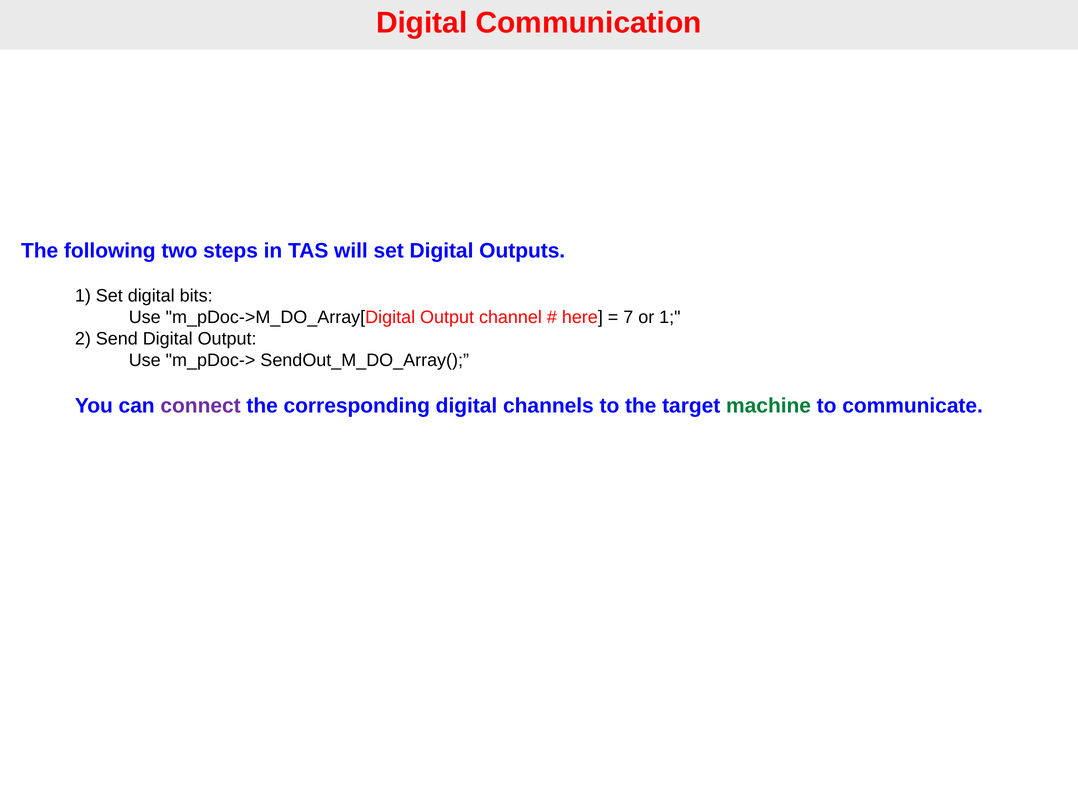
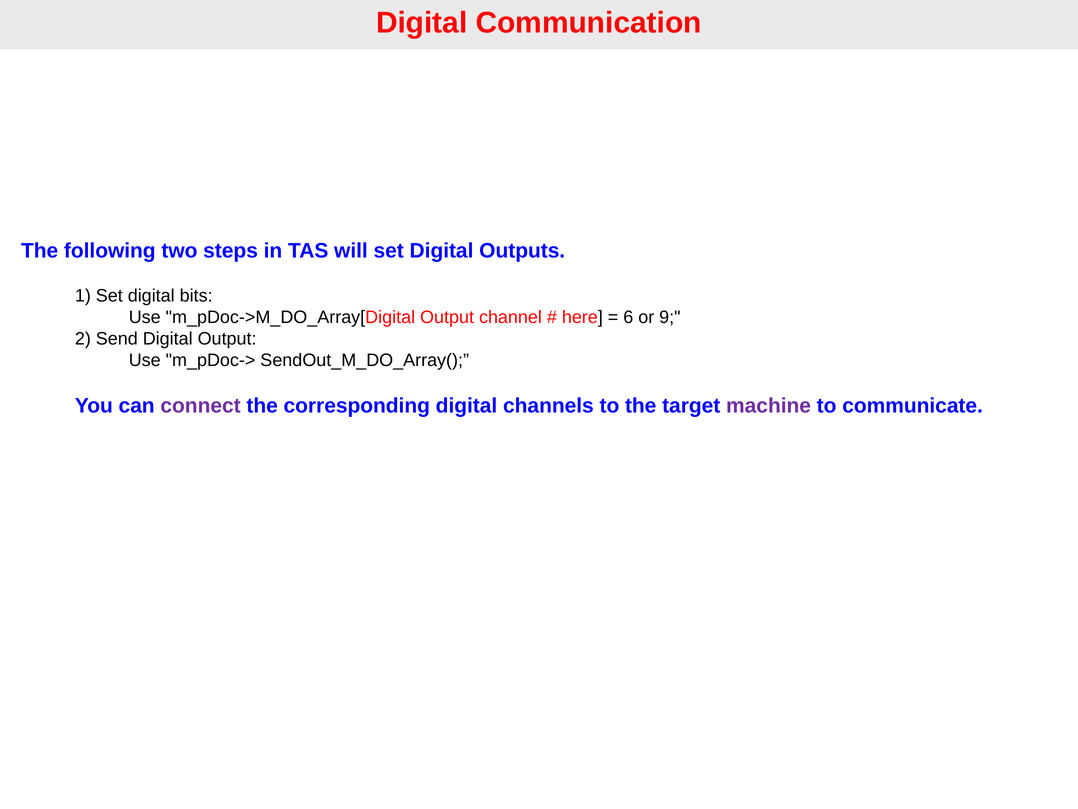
7: 7 -> 6 (628, 317)
or 1: 1 -> 9 (670, 317)
machine colour: green -> purple (769, 405)
